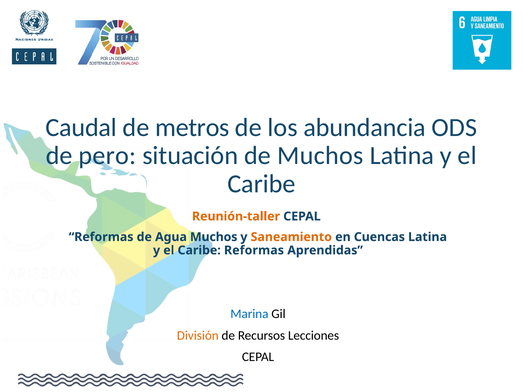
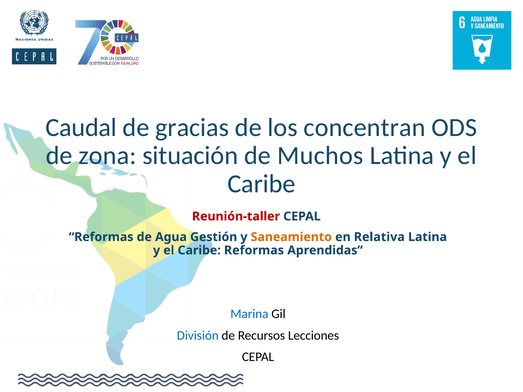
metros: metros -> gracias (192, 127)
abundancia: abundancia -> concentran (365, 127)
pero: pero -> zona (107, 156)
Reunión-taller colour: orange -> red (236, 217)
Agua Muchos: Muchos -> Gestión (214, 237)
Cuencas: Cuencas -> Relativa (379, 237)
División colour: orange -> blue (198, 336)
